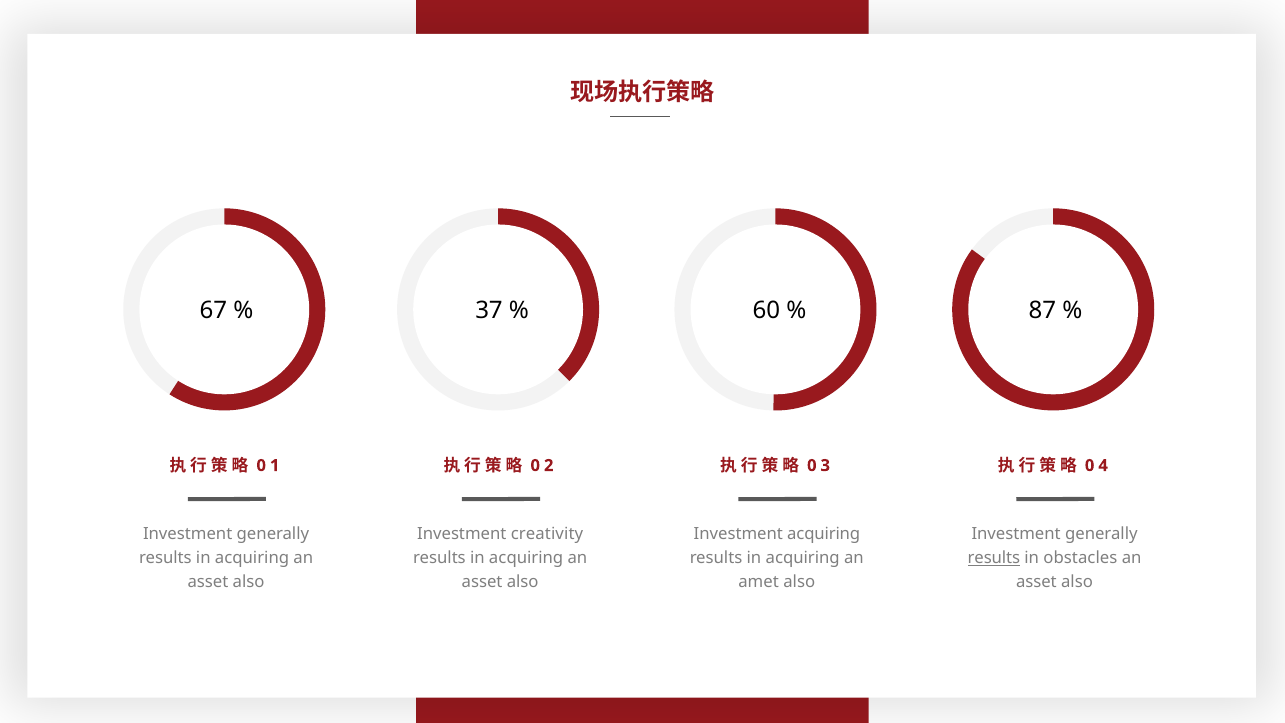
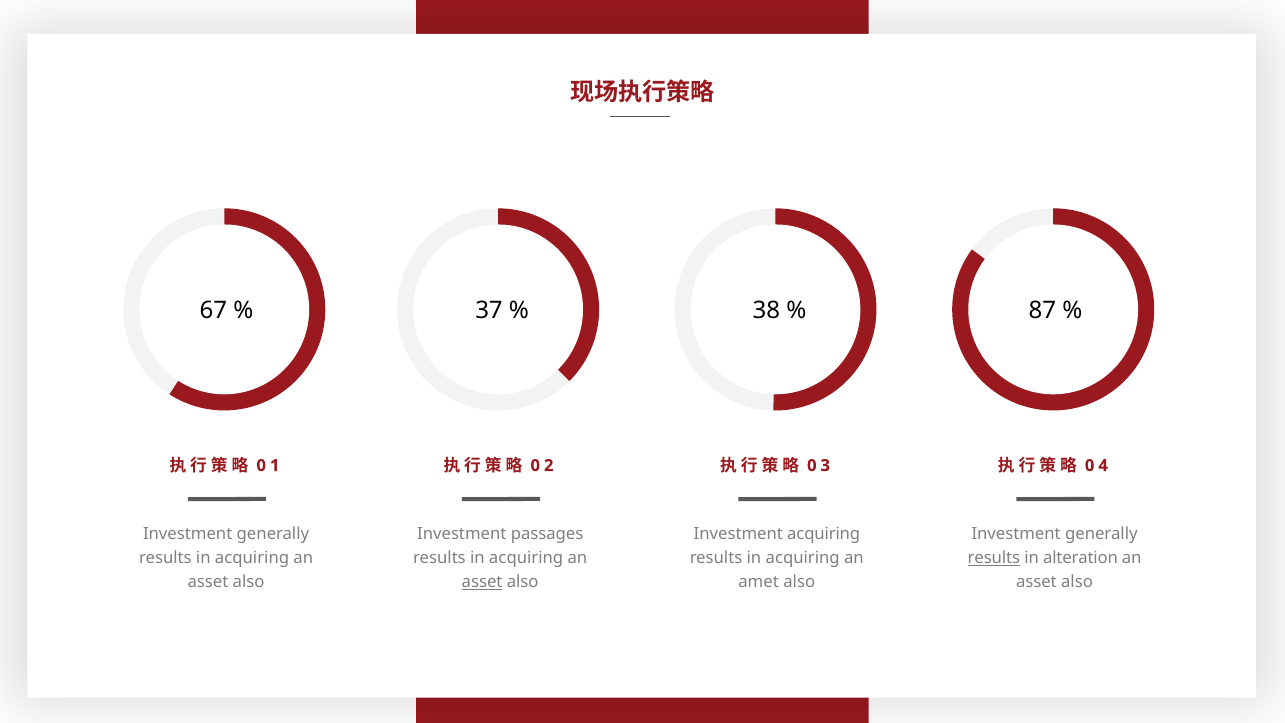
60: 60 -> 38 (766, 310)
creativity: creativity -> passages (547, 533)
obstacles: obstacles -> alteration (1081, 558)
asset underline: none -> present (482, 582)
